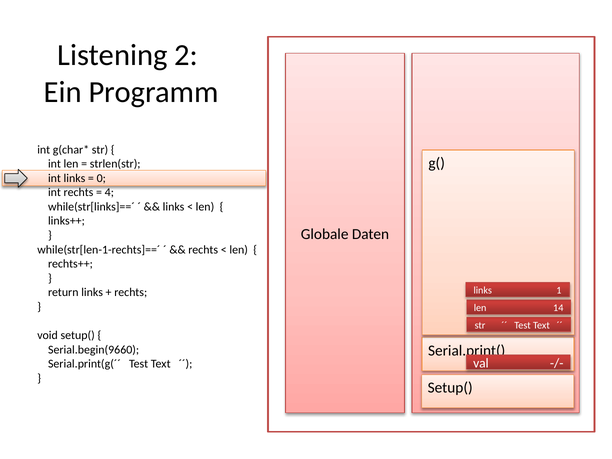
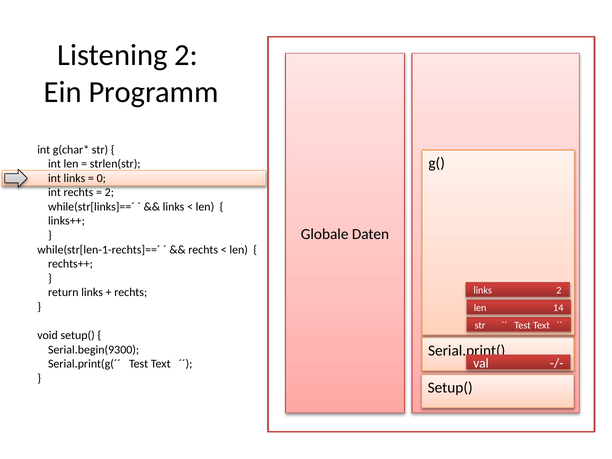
4: 4 -> 2 (109, 192)
1: 1 -> 2 (559, 290)
Serial.begin(9660: Serial.begin(9660 -> Serial.begin(9300 (94, 350)
